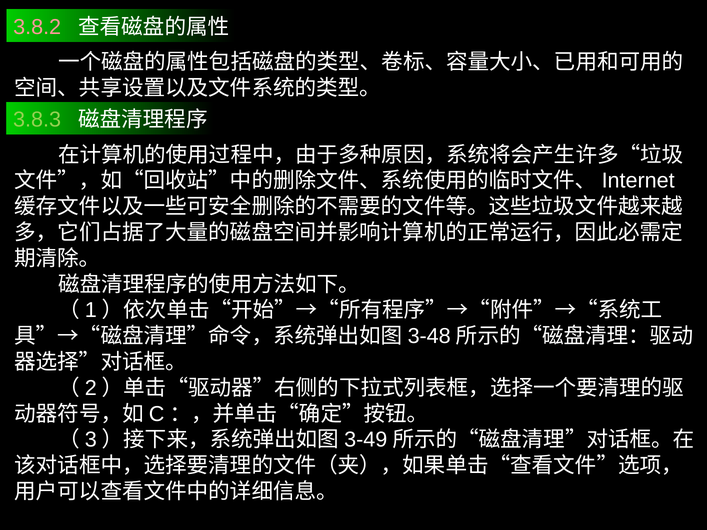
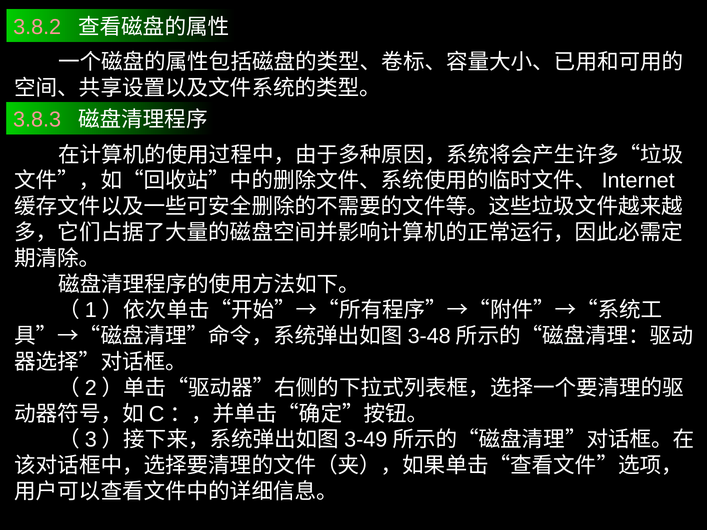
3.8.3 colour: light green -> pink (37, 120)
